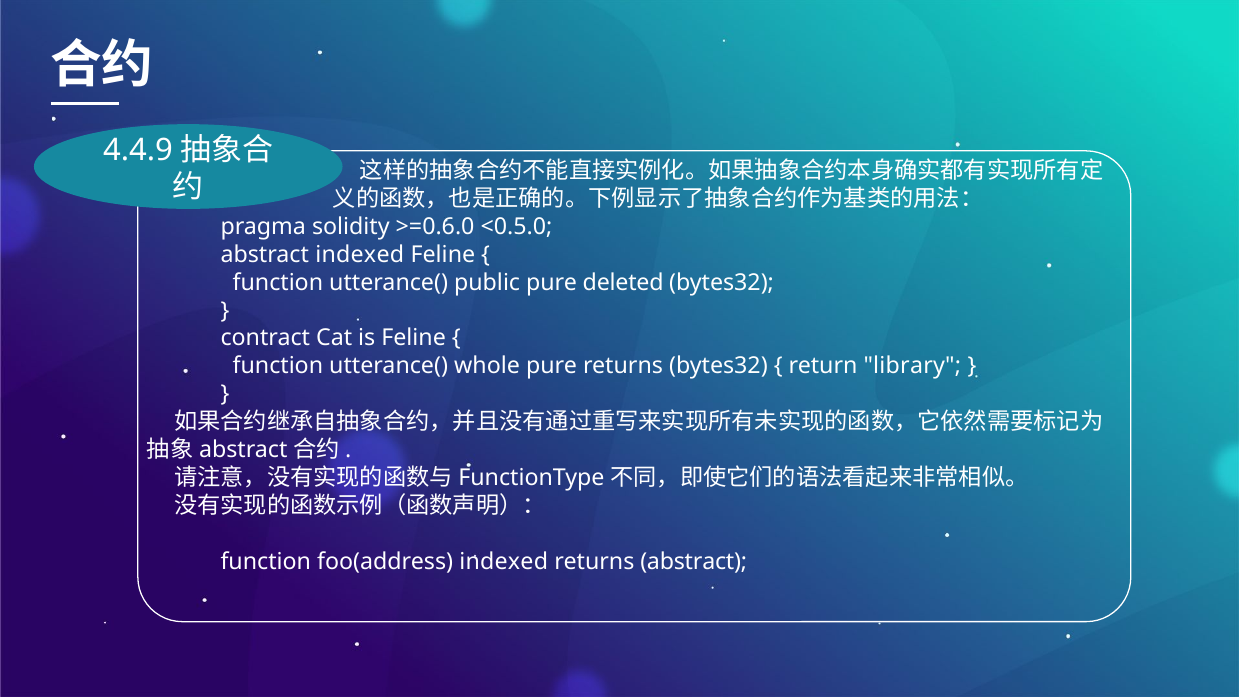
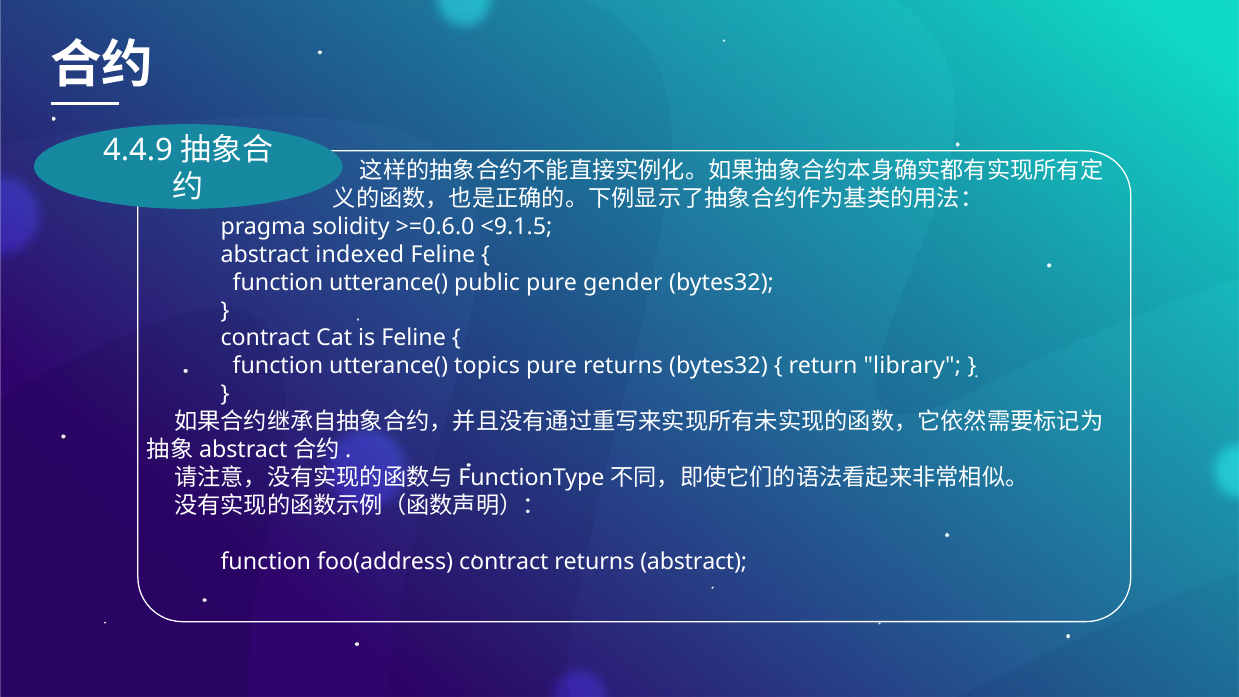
<0.5.0: <0.5.0 -> <9.1.5 (516, 227)
deleted: deleted -> gender (623, 283)
whole: whole -> topics (487, 366)
foo(address indexed: indexed -> contract (504, 561)
